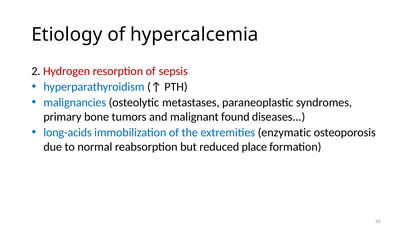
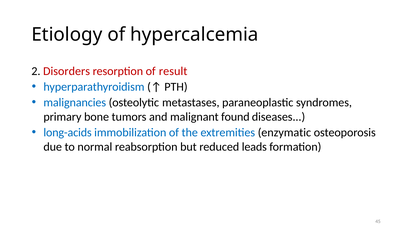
Hydrogen: Hydrogen -> Disorders (67, 71)
sepsis: sepsis -> result (173, 71)
place: place -> leads (254, 147)
